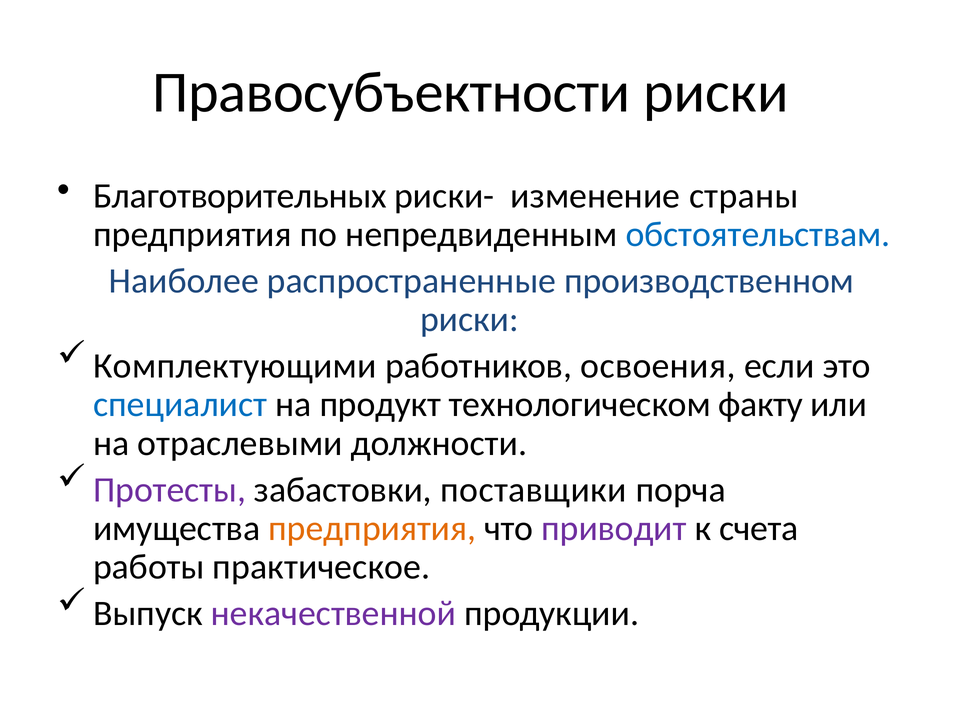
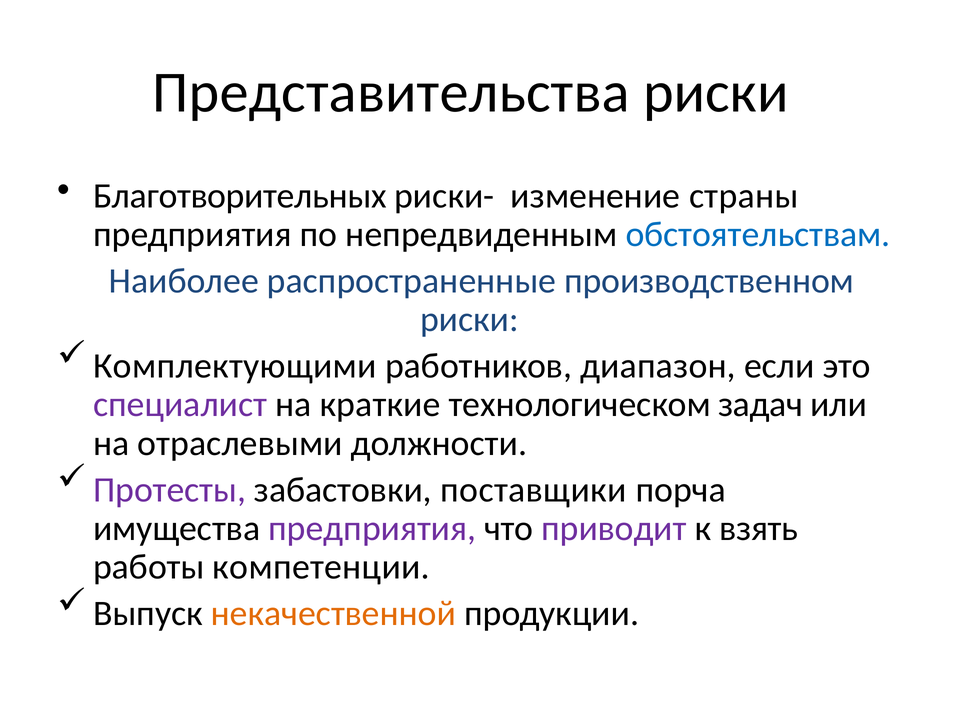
Правосубъектности: Правосубъектности -> Представительства (391, 92)
освоения: освоения -> диапазон (658, 366)
специалист colour: blue -> purple (180, 405)
продукт: продукт -> краткие (380, 405)
факту: факту -> задач (761, 405)
предприятия colour: orange -> purple (372, 529)
счета: счета -> взять (759, 529)
практическое: практическое -> компетенции (321, 567)
некачественной colour: purple -> orange (334, 614)
